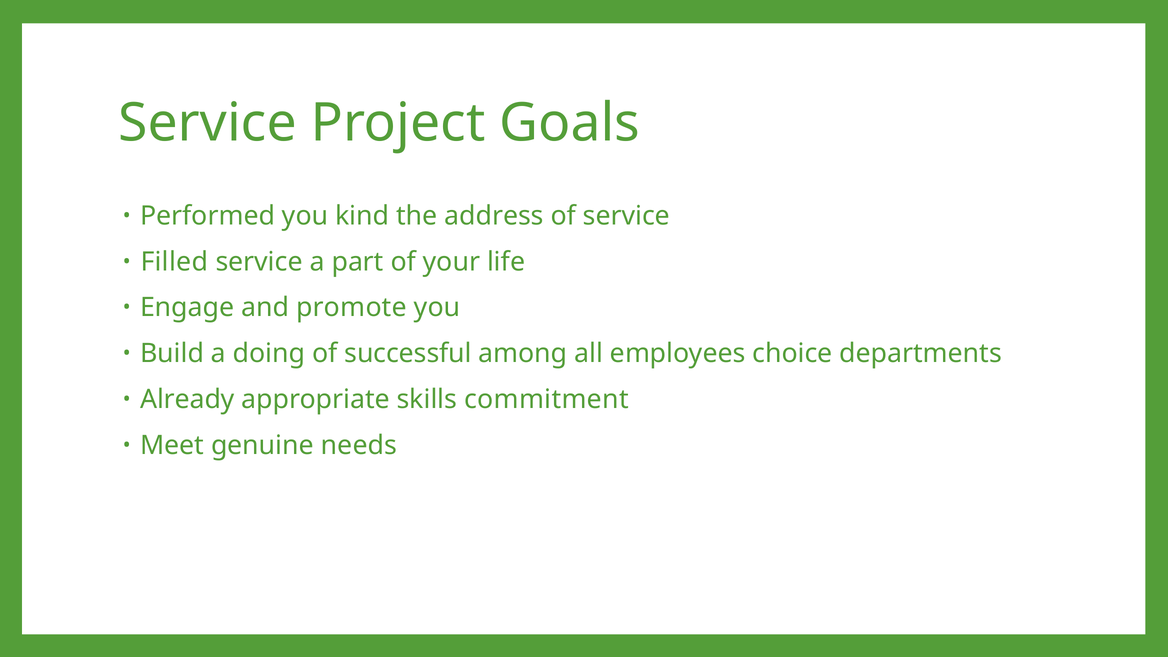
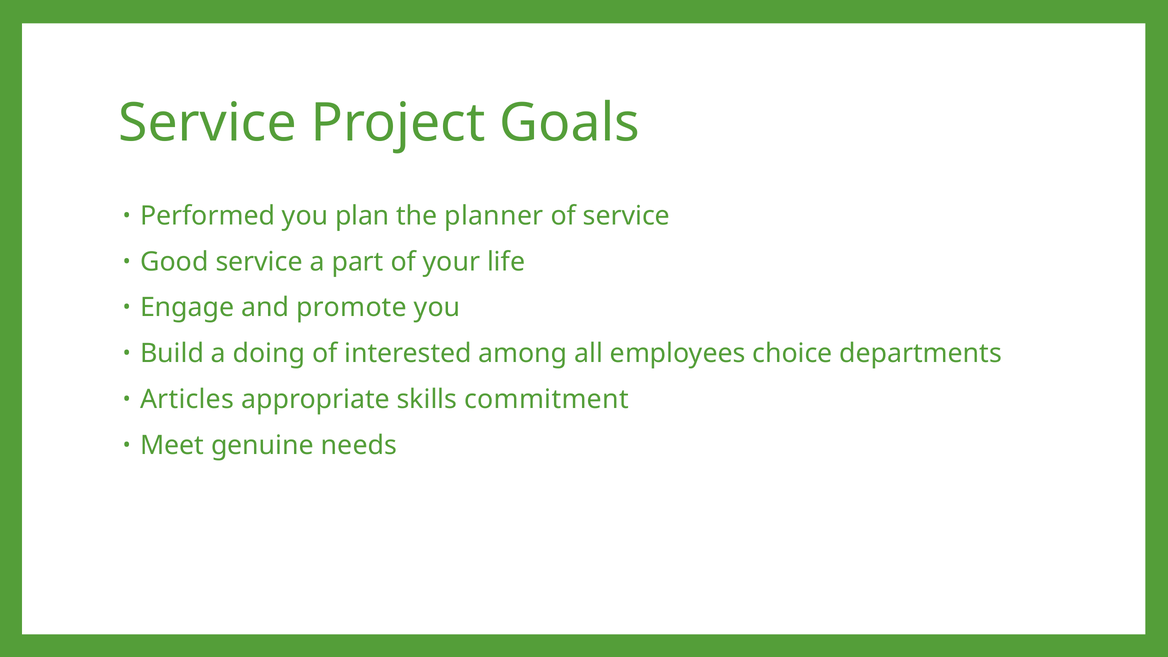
kind: kind -> plan (362, 216)
address: address -> planner (494, 216)
Filled: Filled -> Good (174, 262)
successful: successful -> interested (408, 354)
Already: Already -> Articles (187, 400)
